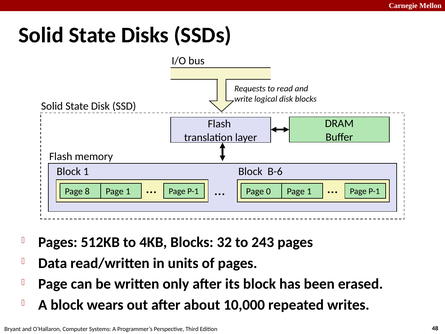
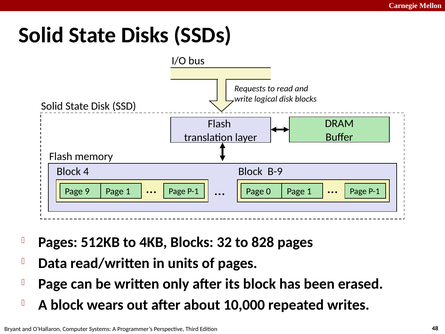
Block 1: 1 -> 4 (86, 171)
B-6: B-6 -> B-9 (275, 171)
8: 8 -> 9 (87, 191)
243: 243 -> 828 (263, 242)
